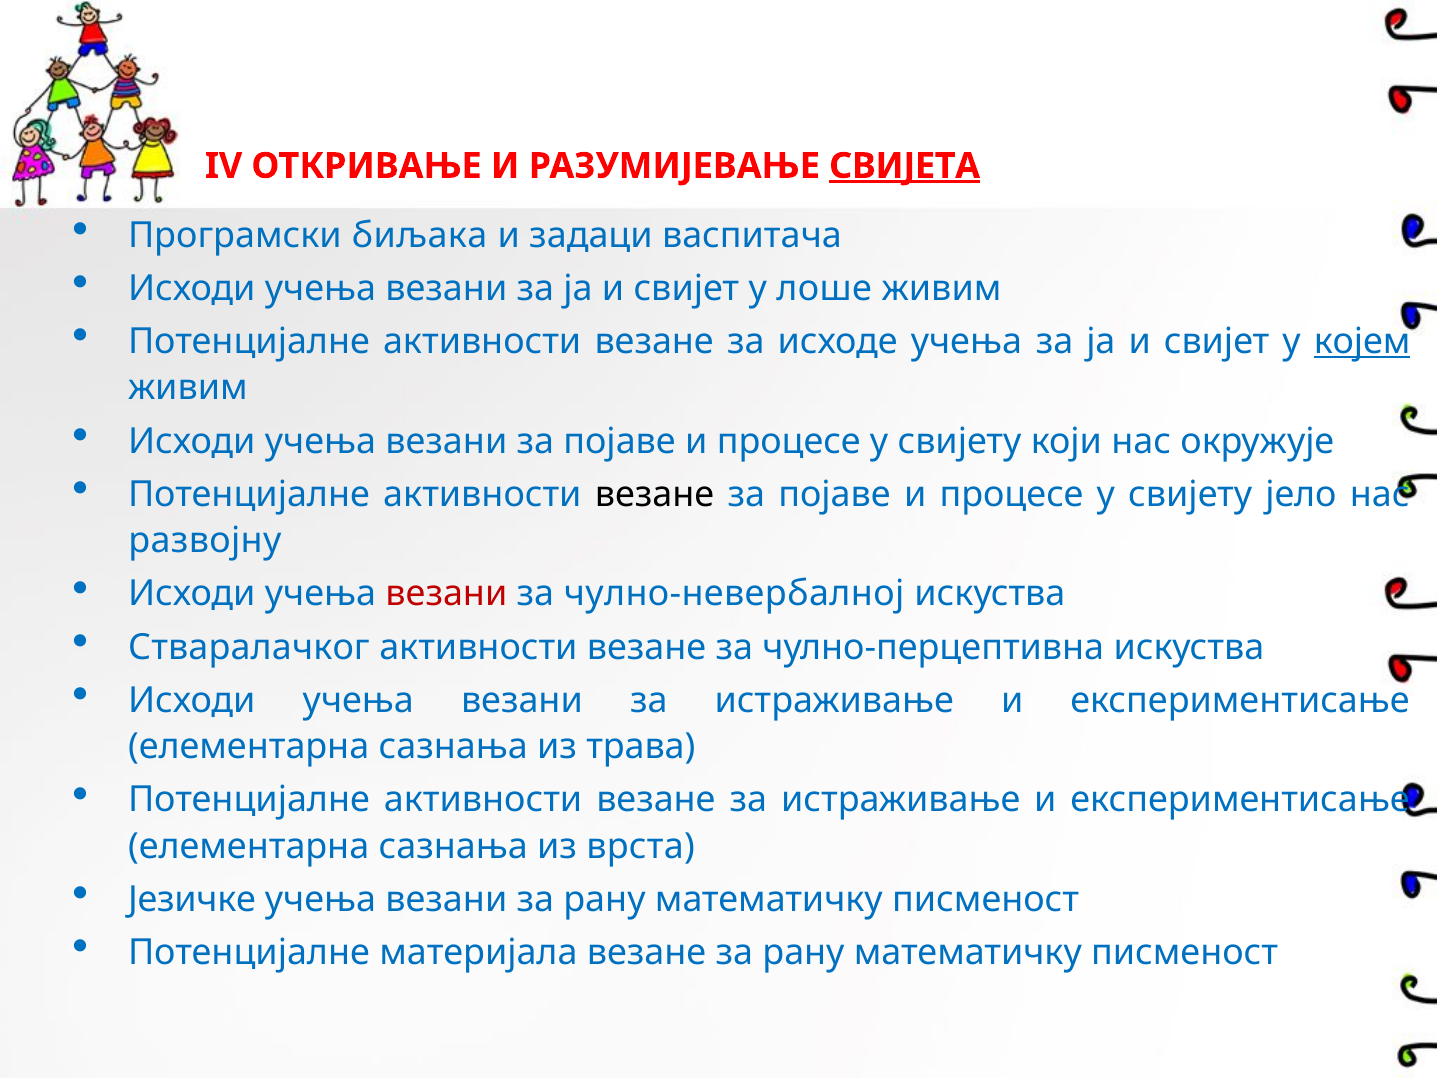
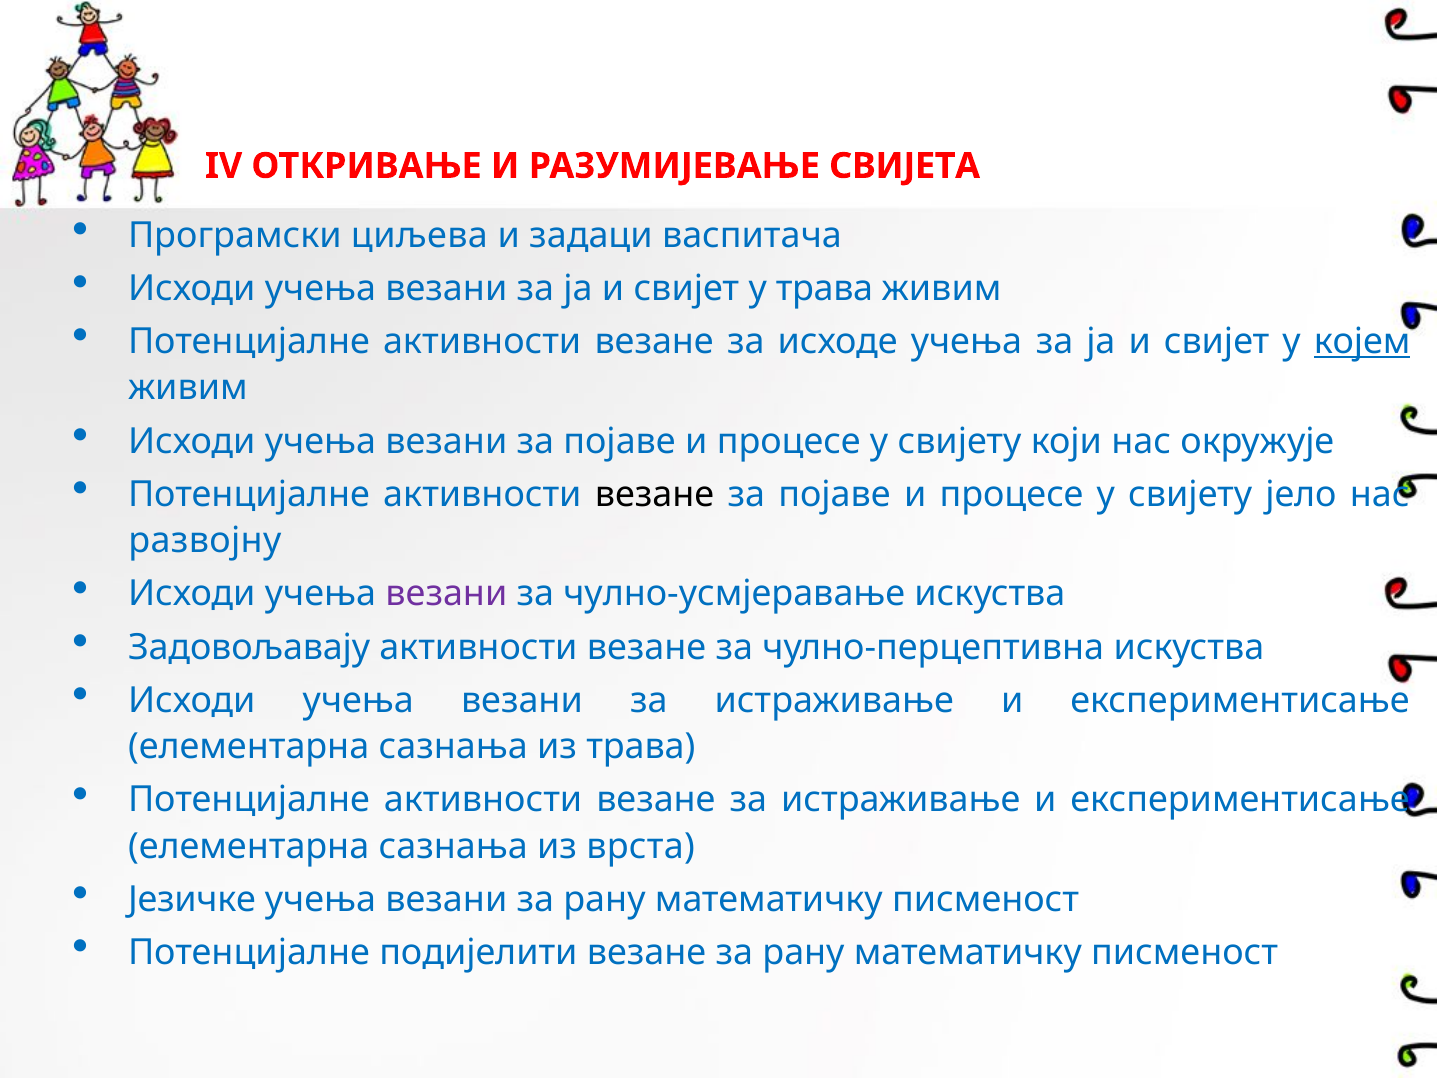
СВИЈЕТА underline: present -> none (905, 166)
биљака: биљака -> циљева (419, 235)
у лоше: лоше -> трава (824, 288)
везани colour: red -> purple (446, 594)
чулно-невербалној: чулно-невербалној -> чулно-усмјеравање (734, 594)
Стваралачког: Стваралачког -> Задовољавају (249, 647)
материјала: материјала -> подијелити (478, 953)
